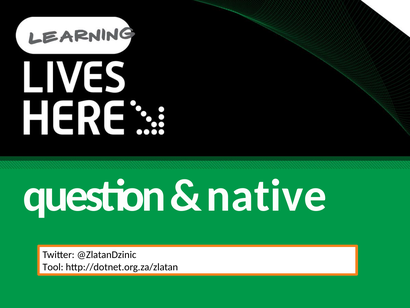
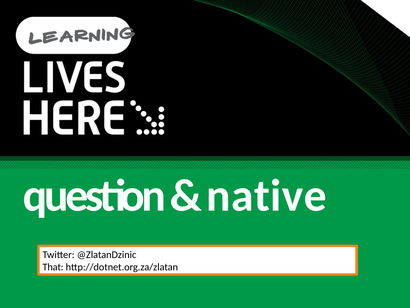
Tool: Tool -> That (53, 267)
